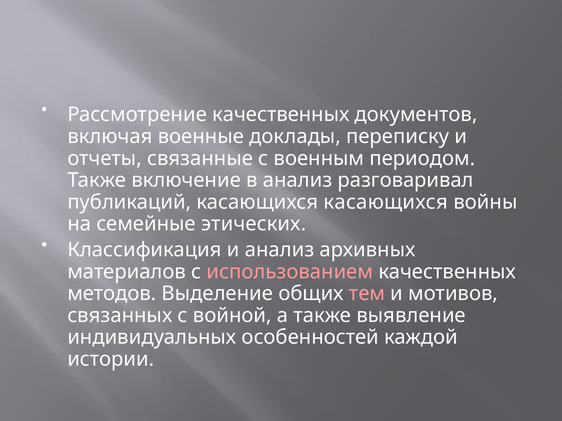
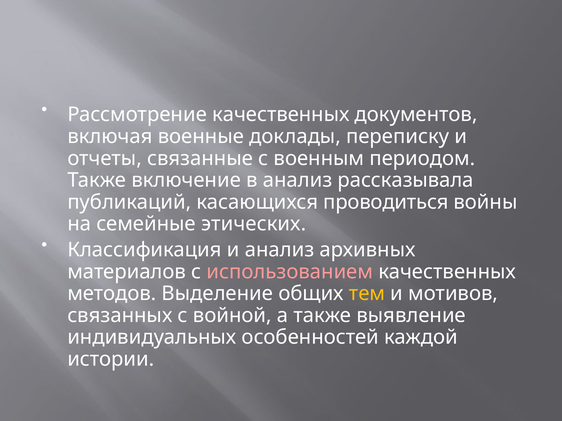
разговаривал: разговаривал -> рассказывала (406, 180)
касающихся касающихся: касающихся -> проводиться (386, 202)
тем colour: pink -> yellow (367, 294)
